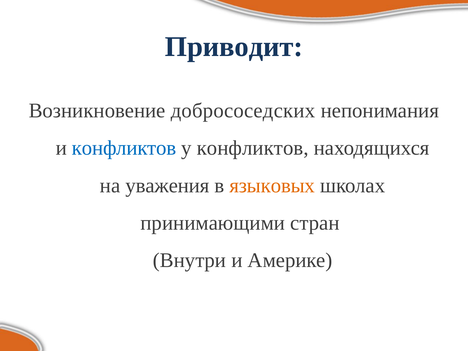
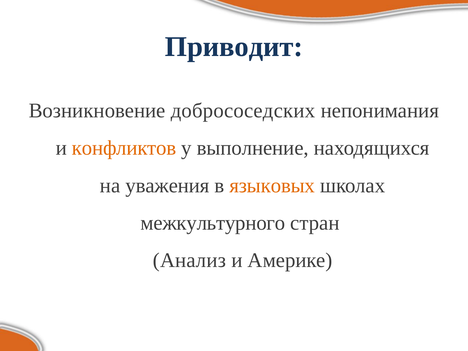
конфликтов colour: blue -> orange (124, 148)
у конфликтов: конфликтов -> выполнение (253, 148)
принимающими: принимающими -> межкультурного (213, 223)
Внутри: Внутри -> Анализ (189, 260)
